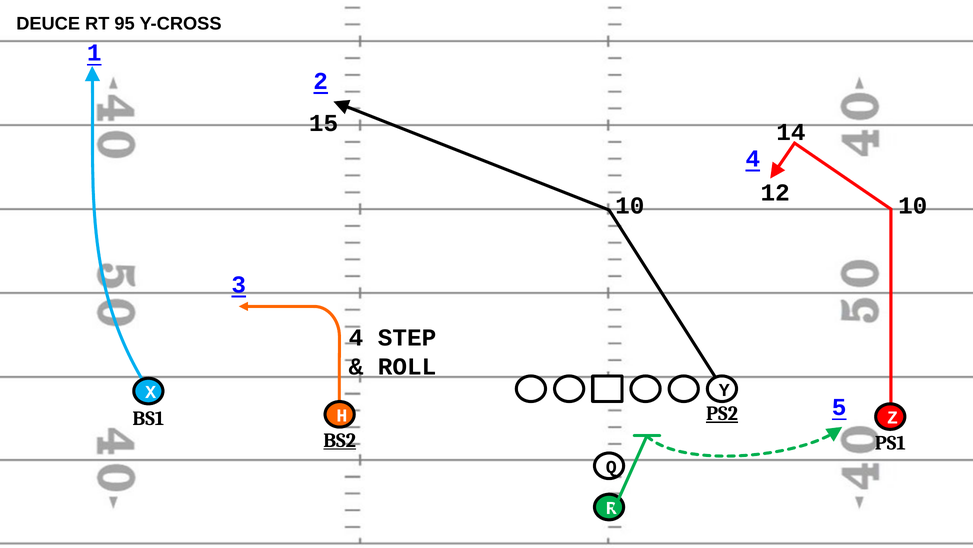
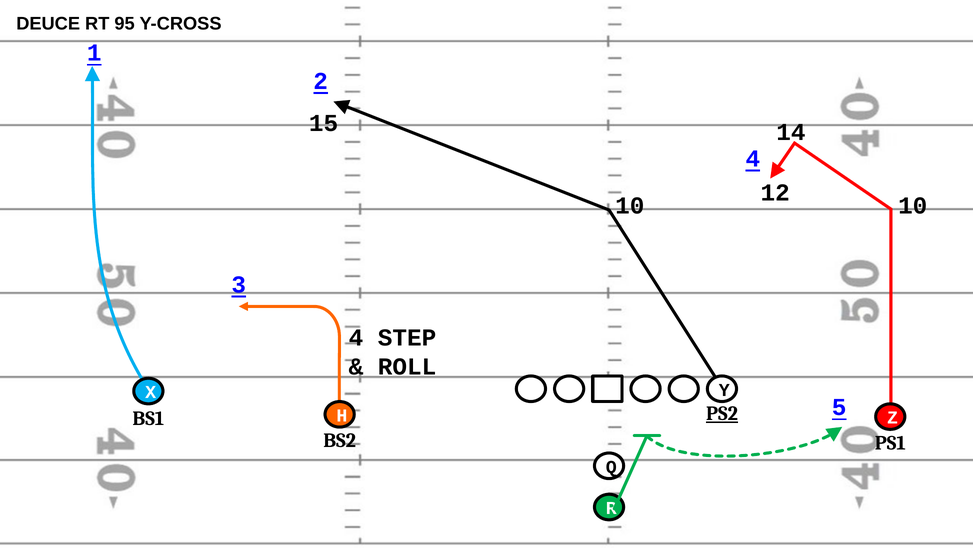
BS2 underline: present -> none (340, 440)
